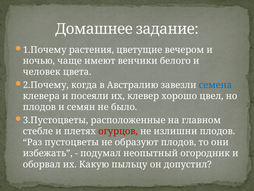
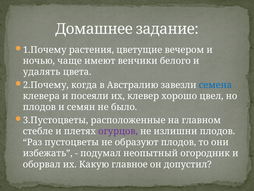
человек: человек -> удалять (42, 72)
огурцов colour: red -> purple (118, 131)
пыльцу: пыльцу -> главное (130, 164)
